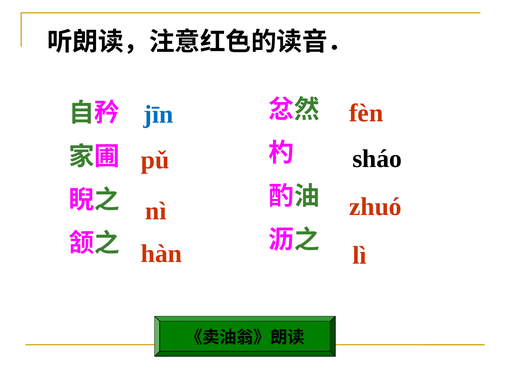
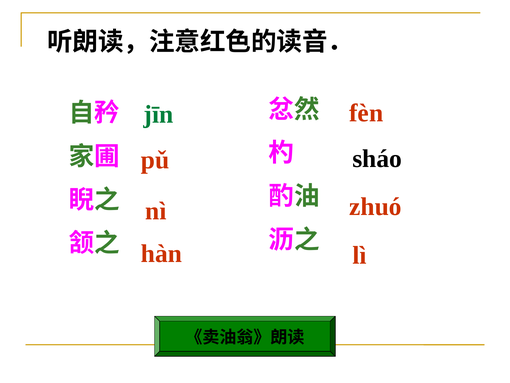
jīn colour: blue -> green (158, 114)
